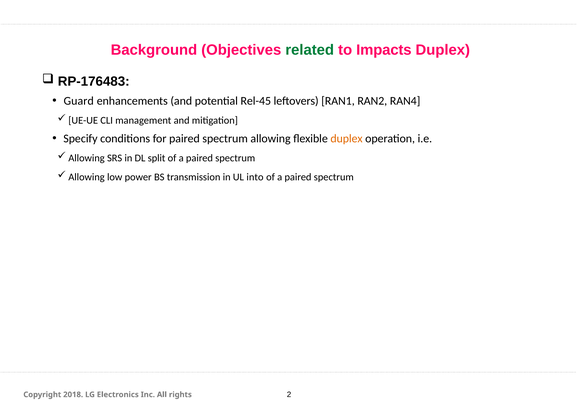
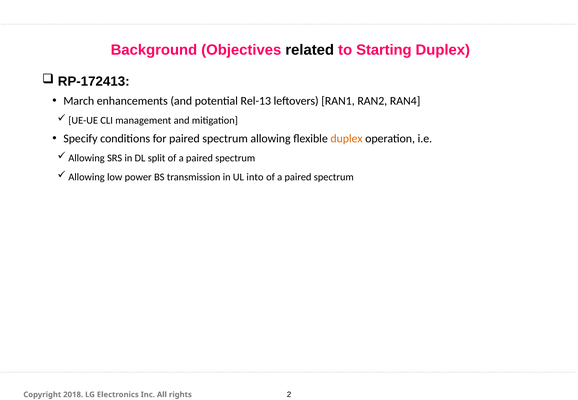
related colour: green -> black (310, 50)
Impacts: Impacts -> Starting (384, 50)
RP-176483: RP-176483 -> RP-172413 (94, 81)
Guard: Guard -> March (79, 101)
Rel-45: Rel-45 -> Rel-13 (256, 101)
